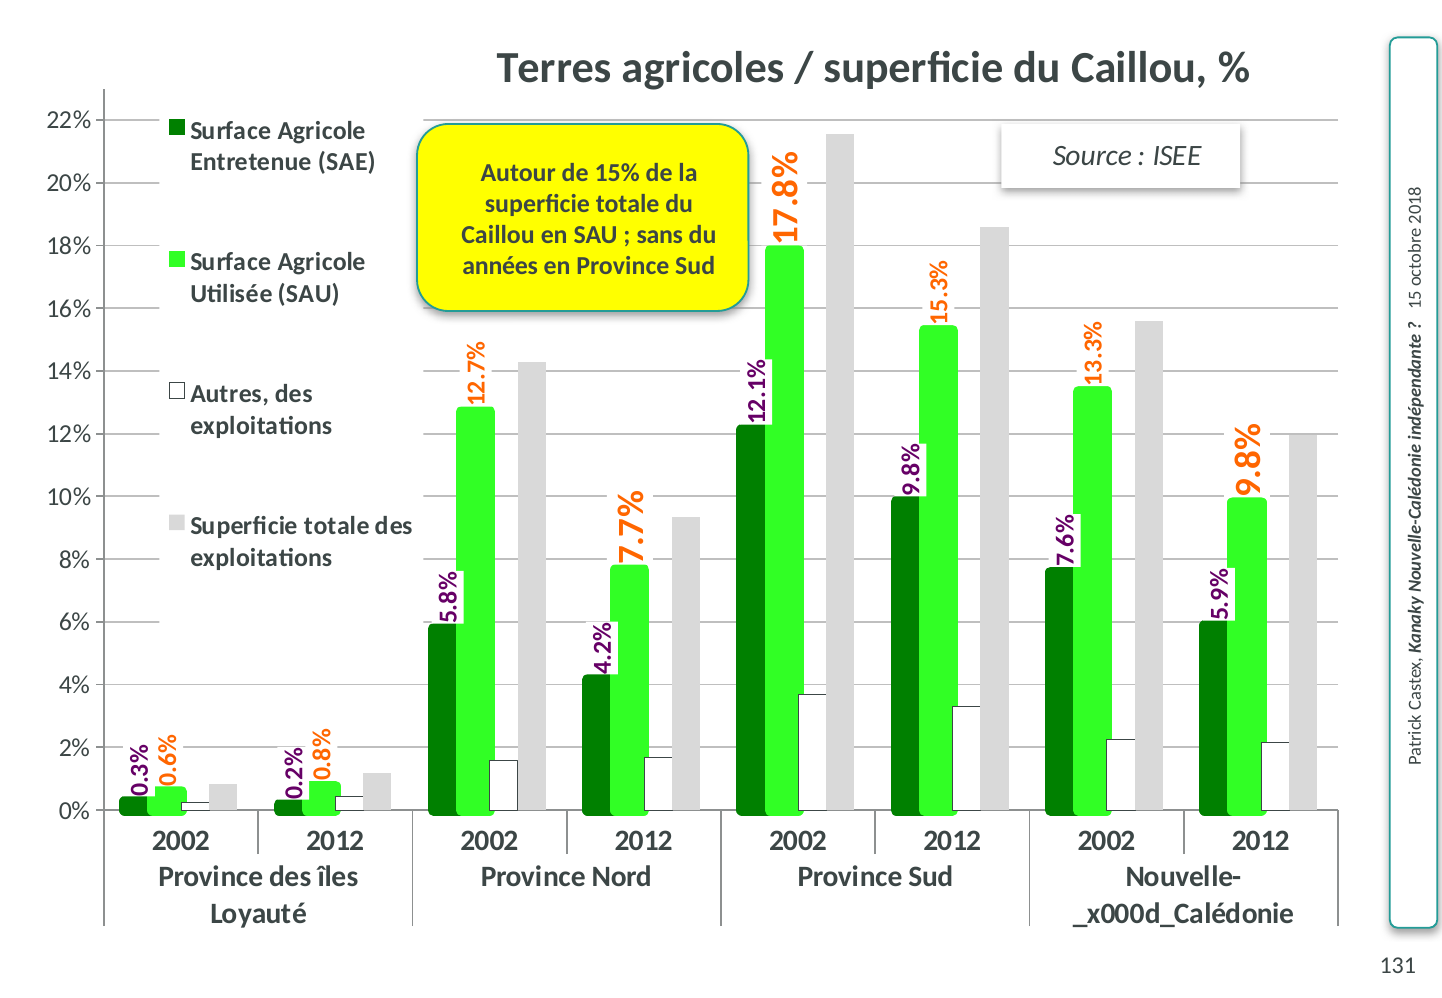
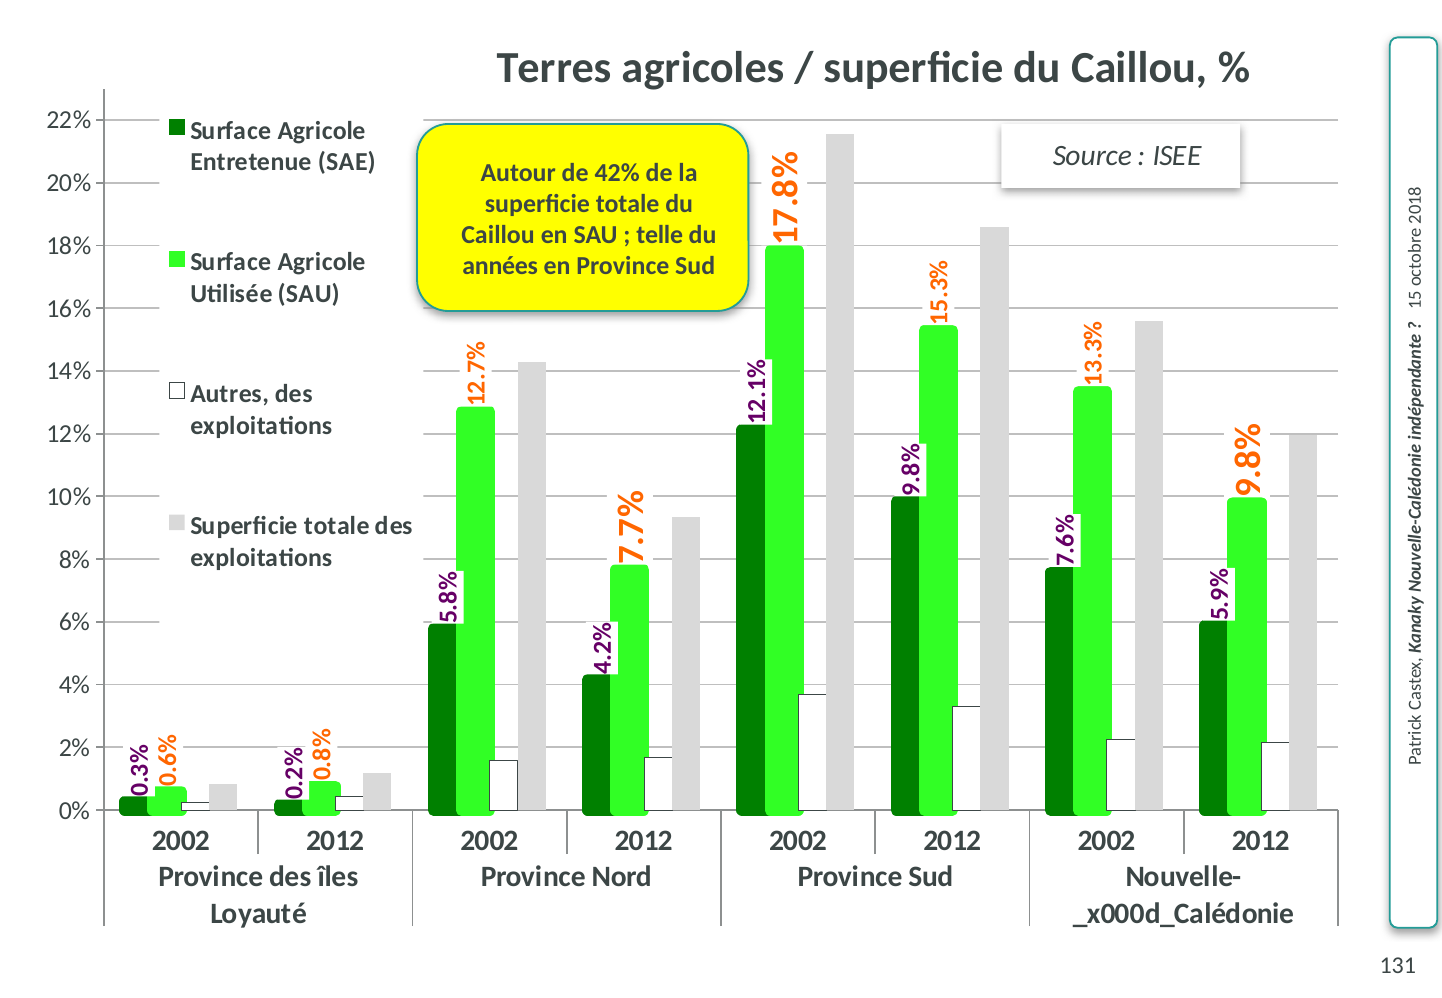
15%: 15% -> 42% (617, 173)
sans: sans -> telle (660, 235)
